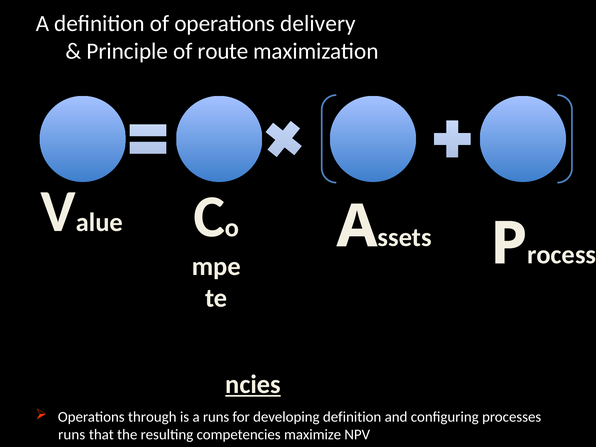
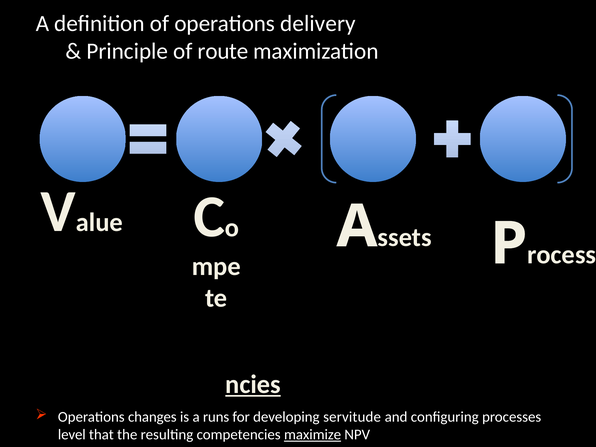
through: through -> changes (152, 417)
developing definition: definition -> servitude (352, 417)
runs: runs -> level (72, 435)
maximize underline: none -> present (313, 435)
